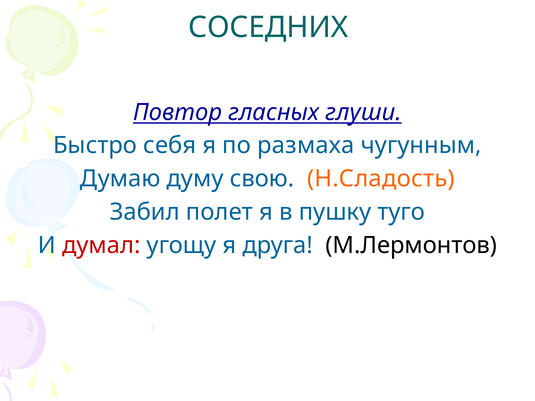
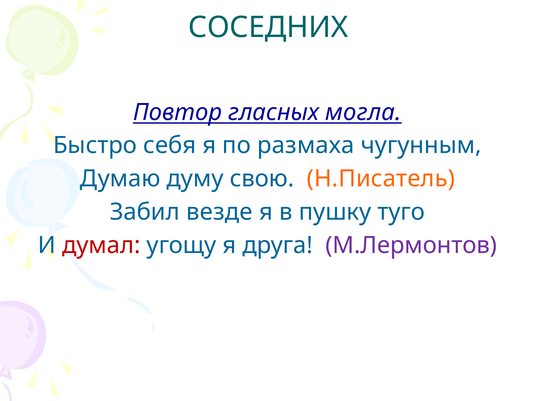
глуши: глуши -> могла (363, 112)
Н.Сладость: Н.Сладость -> Н.Писатель (381, 179)
полет: полет -> везде (219, 212)
М.Лермонтов colour: black -> purple (411, 245)
